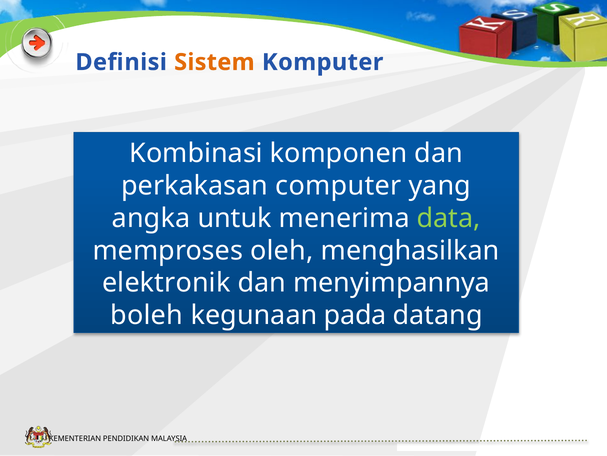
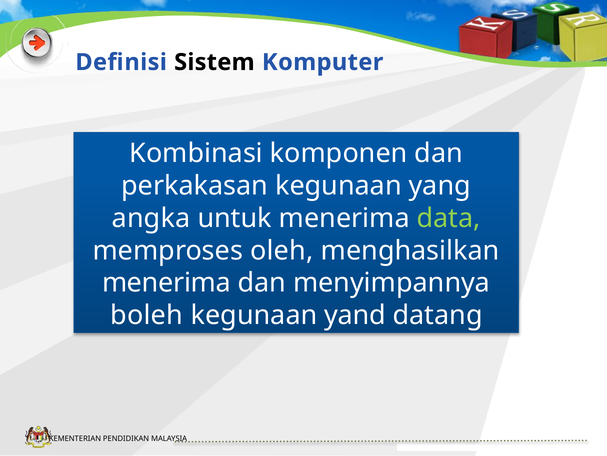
Sistem colour: orange -> black (214, 62)
perkakasan computer: computer -> kegunaan (338, 185)
elektronik: elektronik -> menerima (166, 283)
pada: pada -> yand (355, 315)
